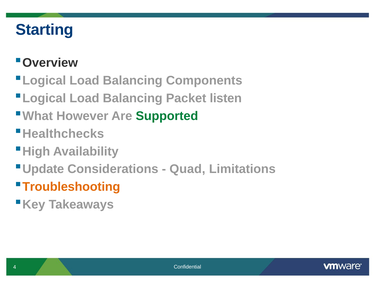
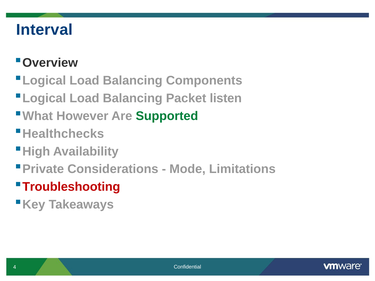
Starting: Starting -> Interval (44, 30)
Update: Update -> Private (43, 169)
Quad: Quad -> Mode (187, 169)
Troubleshooting colour: orange -> red (71, 187)
